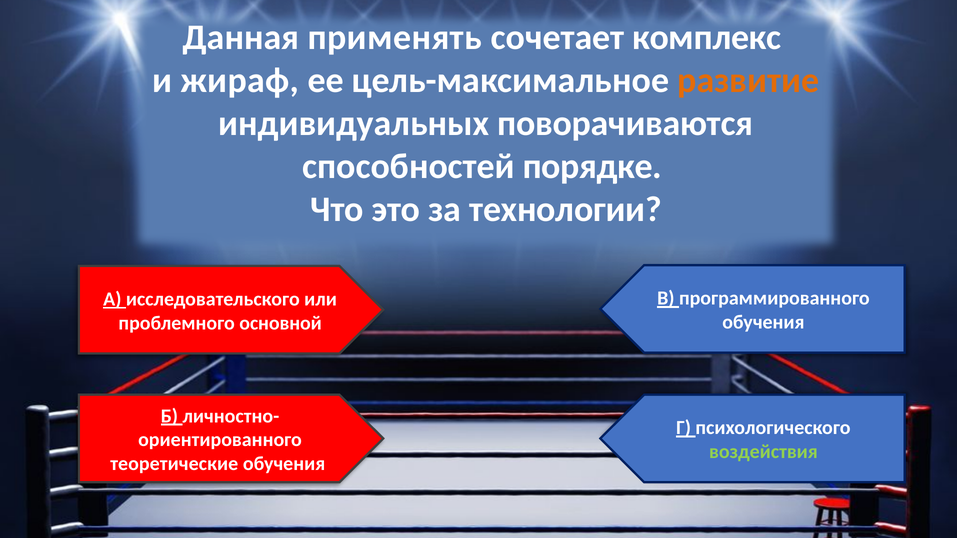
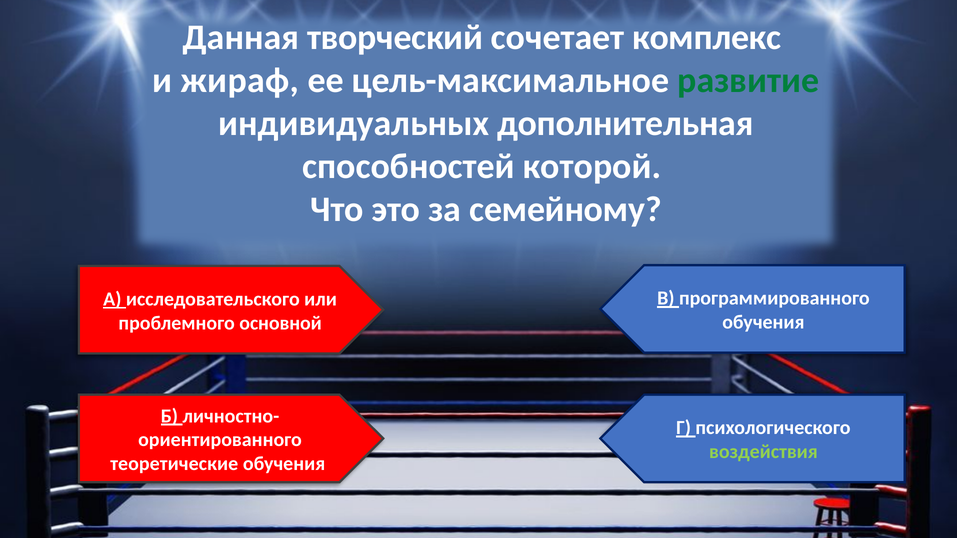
применять: применять -> творческий (395, 37)
развитие colour: orange -> green (748, 81)
поворачиваются: поворачиваются -> дополнительная (625, 124)
порядке: порядке -> которой (592, 167)
технологии: технологии -> семейному (565, 210)
